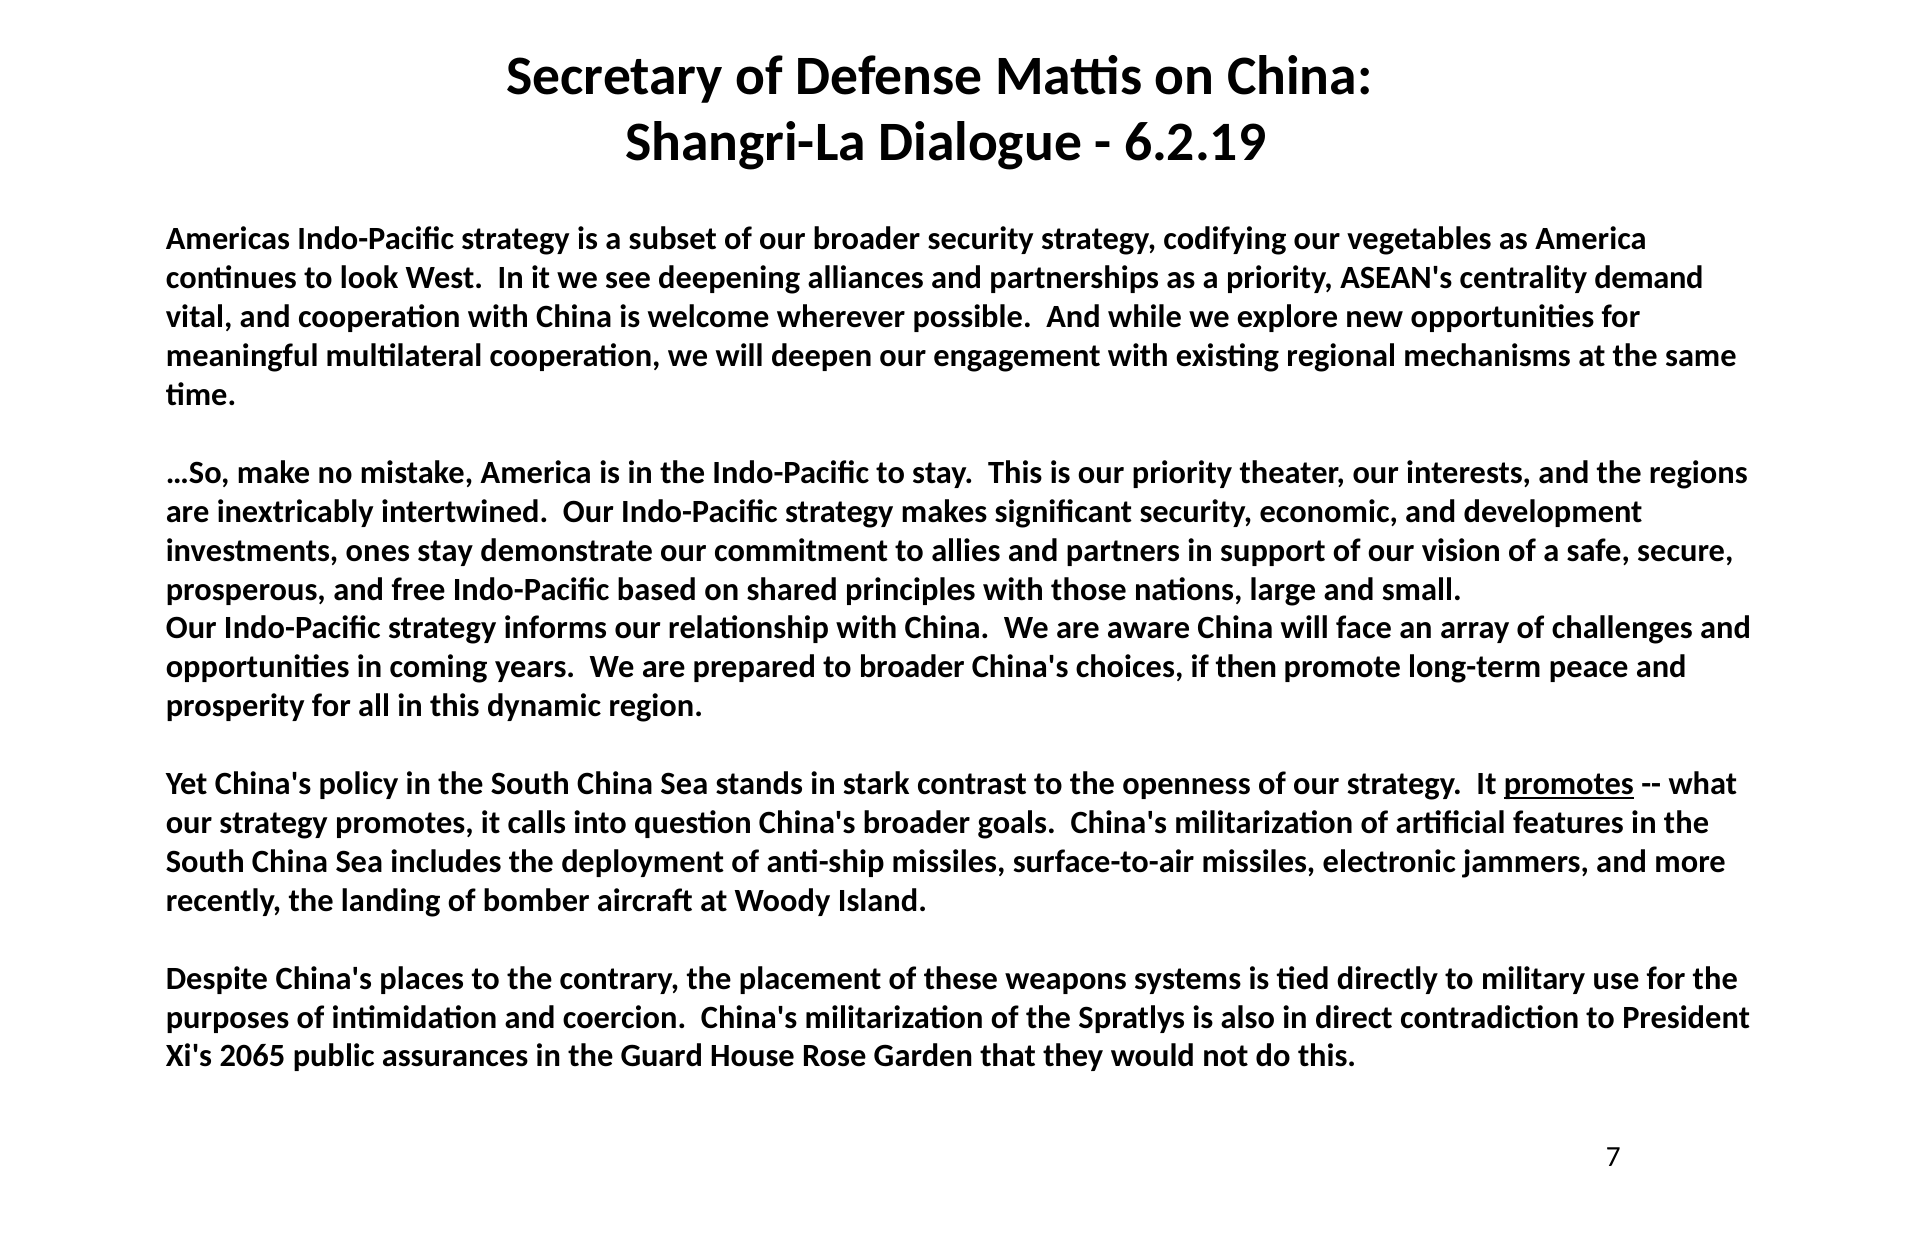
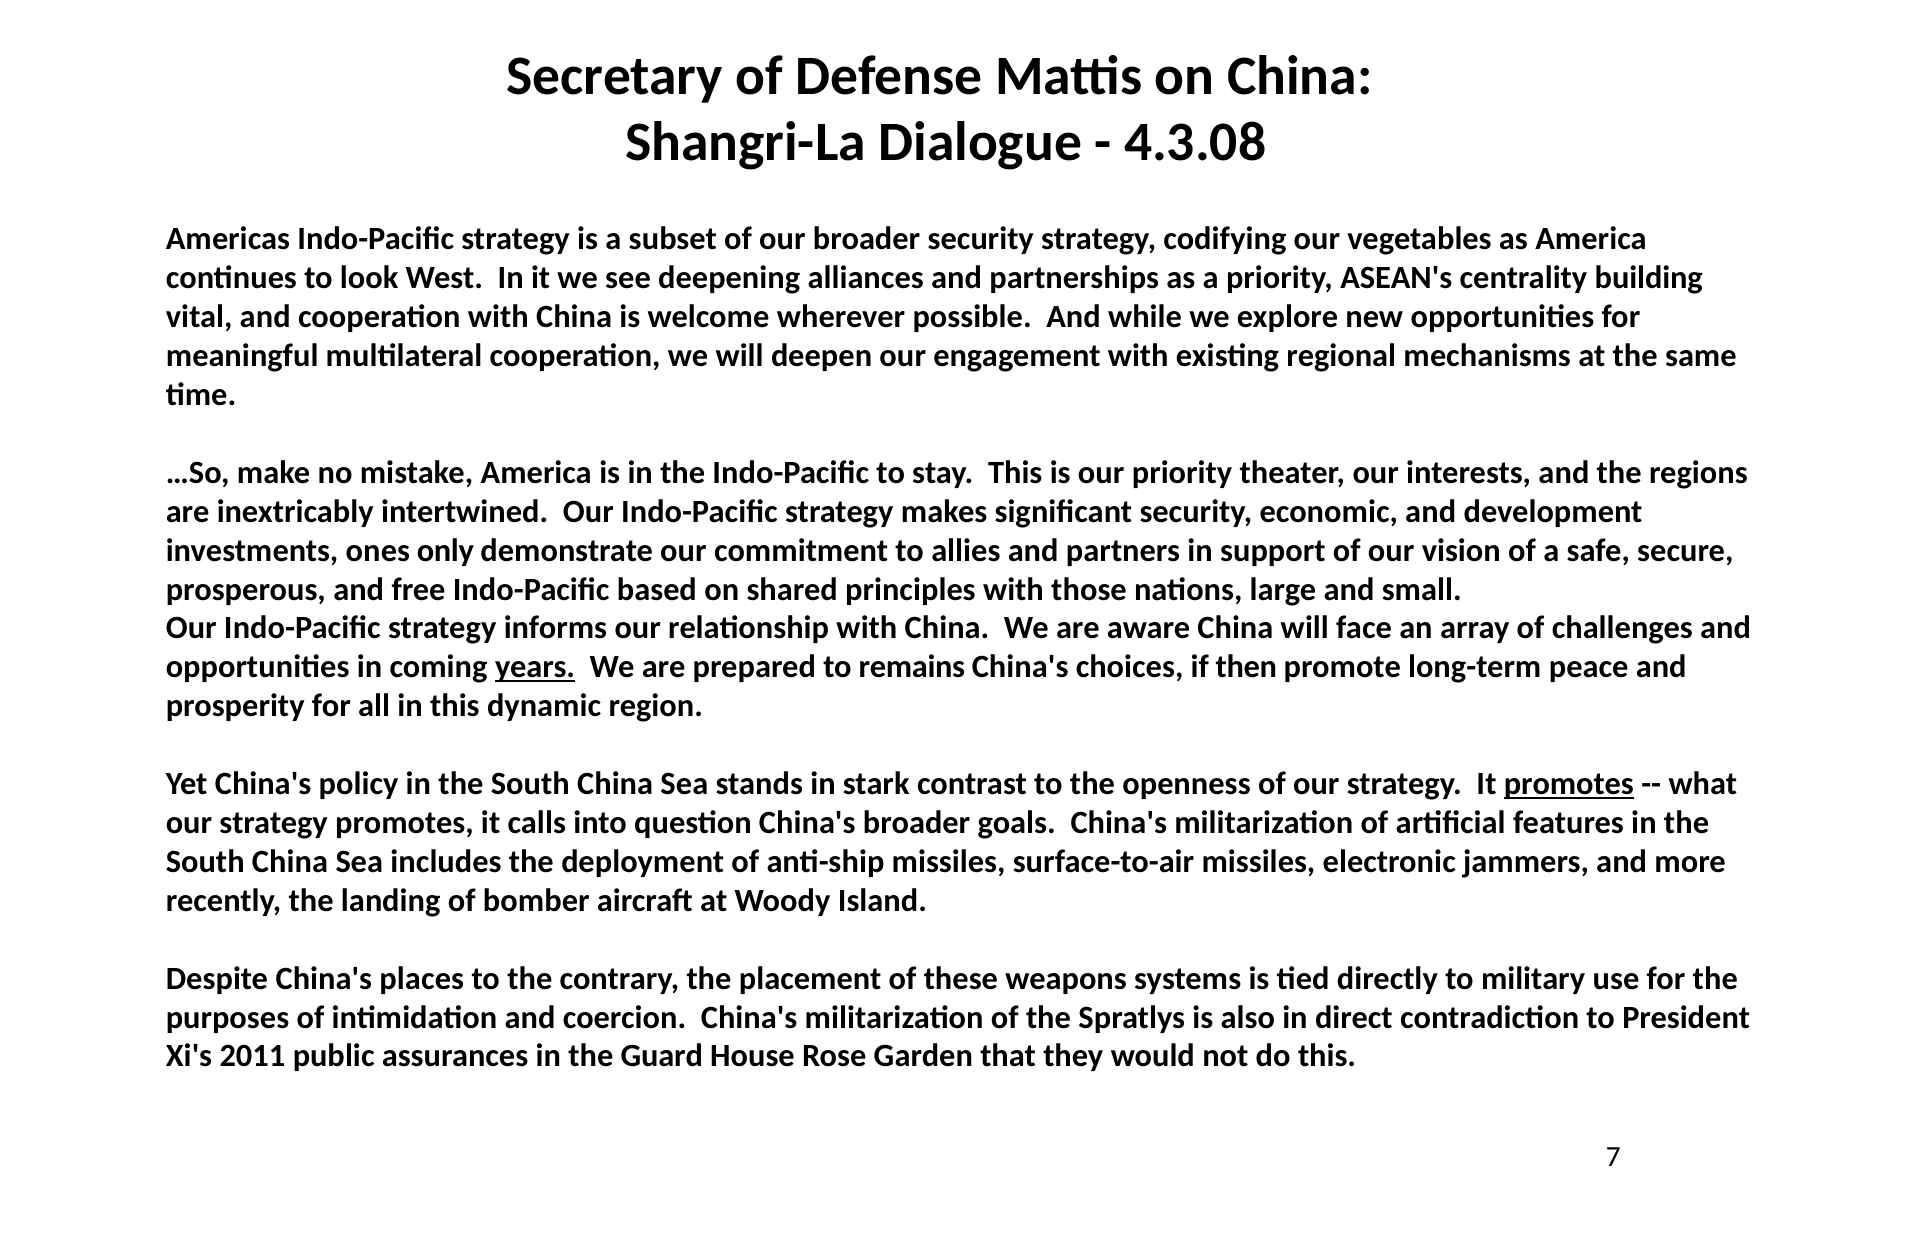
6.2.19: 6.2.19 -> 4.3.08 (1195, 142)
demand: demand -> building (1649, 278)
ones stay: stay -> only (445, 550)
years underline: none -> present (535, 667)
to broader: broader -> remains (912, 667)
2065: 2065 -> 2011 (252, 1056)
